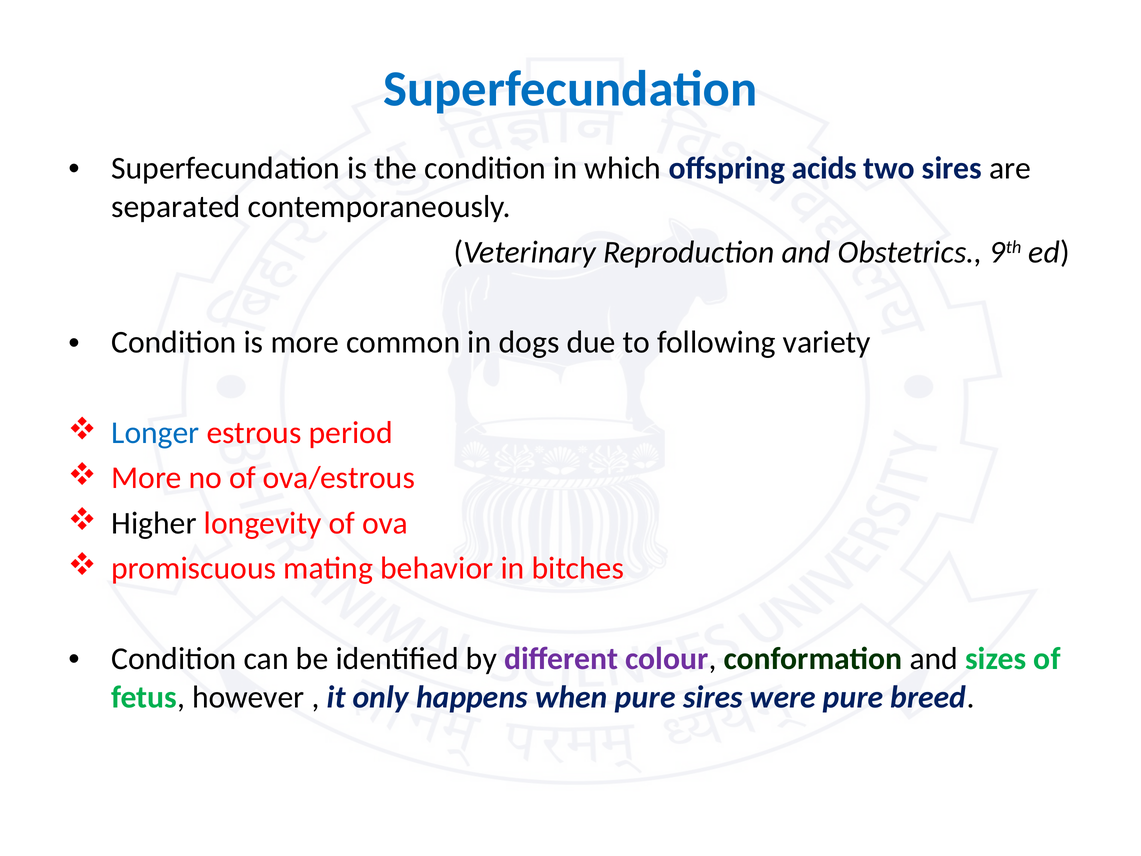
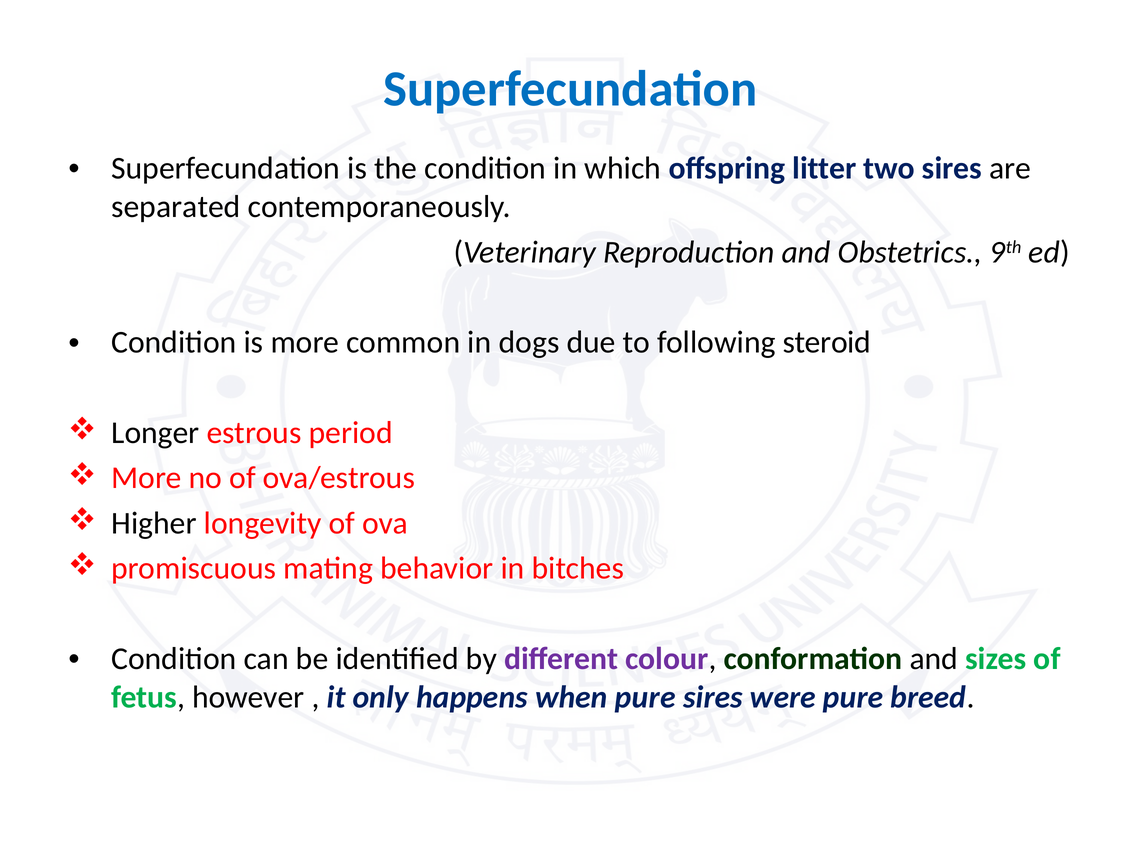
acids: acids -> litter (824, 168)
variety: variety -> steroid (827, 342)
Longer colour: blue -> black (155, 433)
